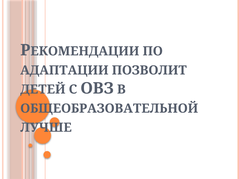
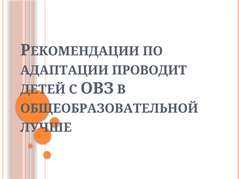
ПОЗВОЛИТ: ПОЗВОЛИТ -> ПРОВОДИТ (149, 70)
